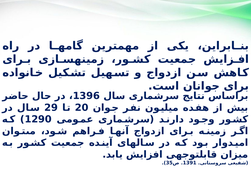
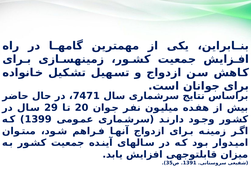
1396: 1396 -> 7471 (86, 96)
1290: 1290 -> 1399 (38, 120)
